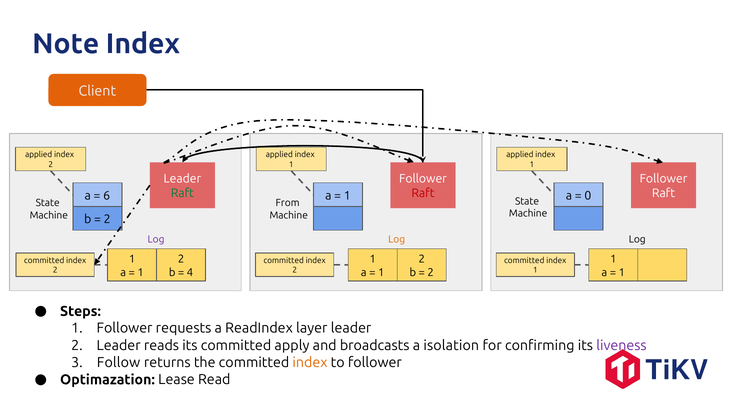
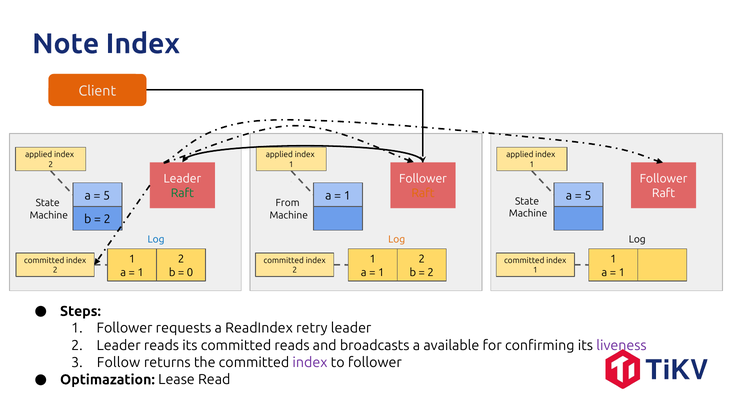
Raft colour: red -> orange (423, 193)
6: 6 -> 5 (107, 195)
0: 0 -> 5 (588, 195)
Log colour: purple -> blue (156, 239)
4: 4 -> 0 (190, 272)
layer: layer -> retry (312, 328)
committed apply: apply -> reads (292, 345)
isolation: isolation -> available (451, 345)
index colour: orange -> purple (310, 362)
